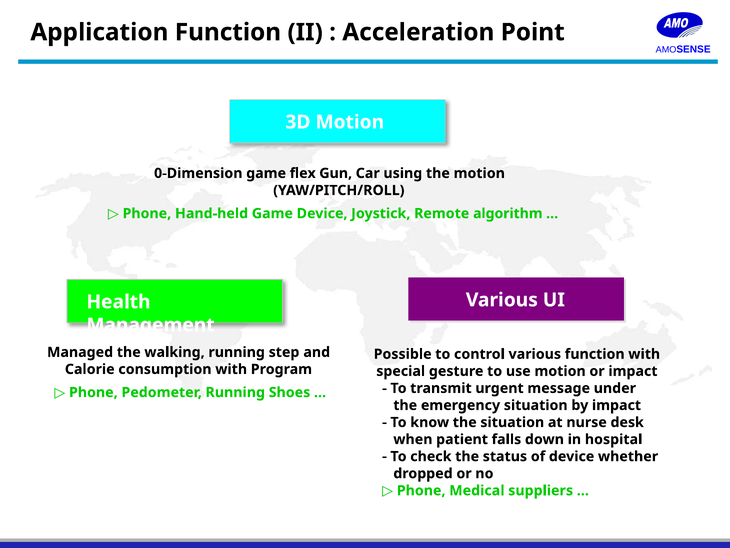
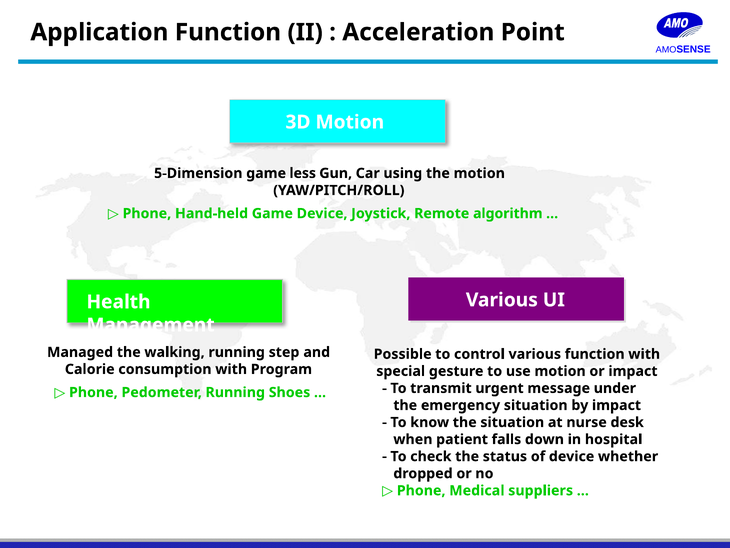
0-Dimension: 0-Dimension -> 5-Dimension (198, 173)
flex: flex -> less (303, 173)
